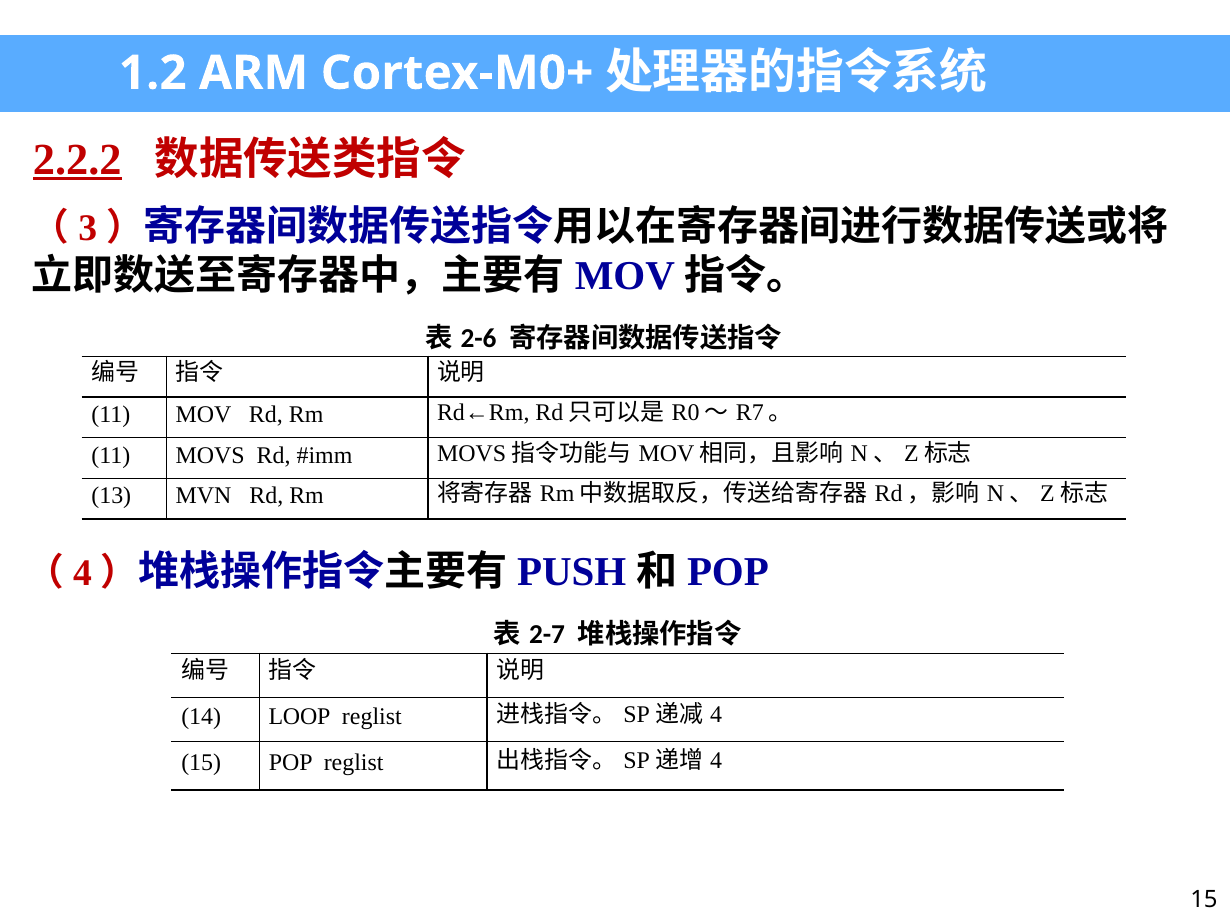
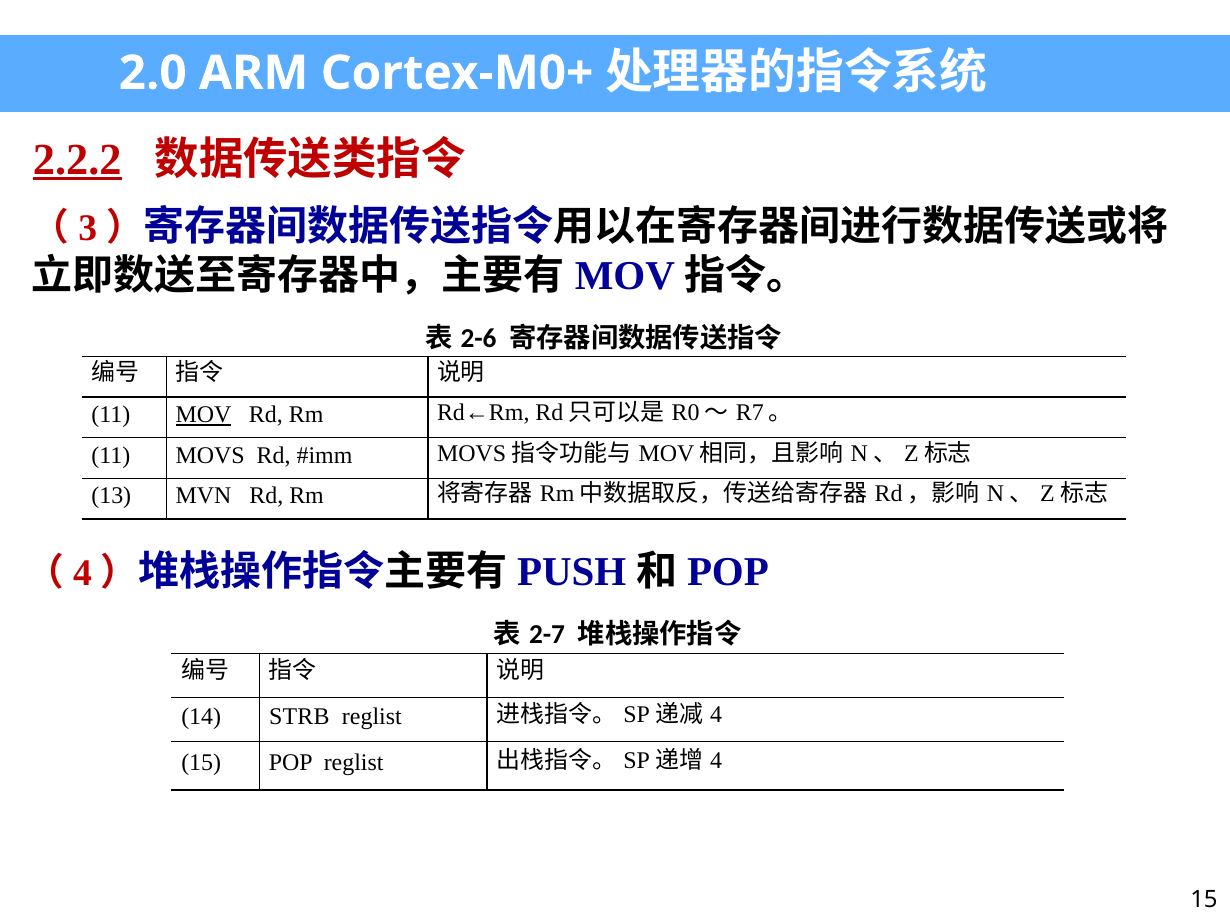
1.2: 1.2 -> 2.0 (153, 73)
MOV underline: none -> present (203, 415)
LOOP: LOOP -> STRB (299, 717)
